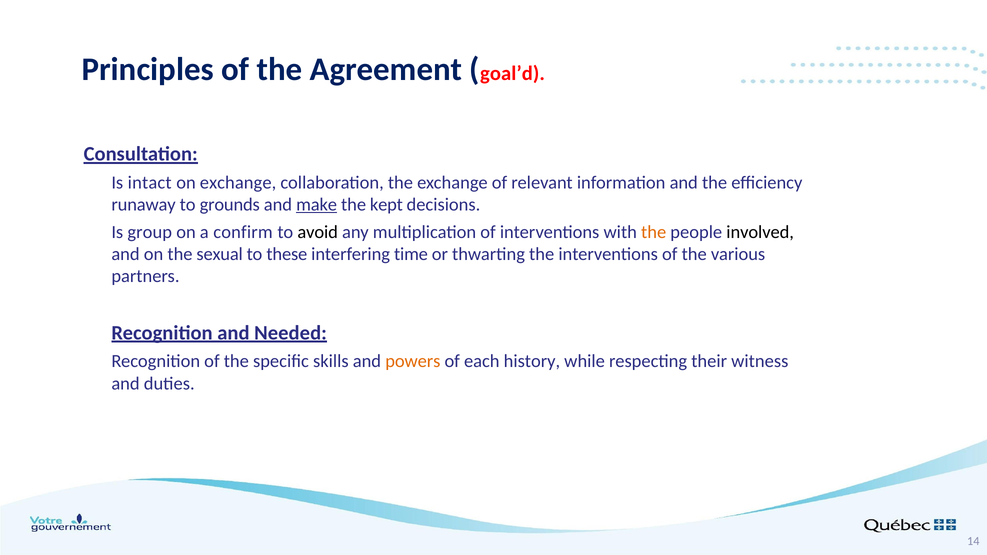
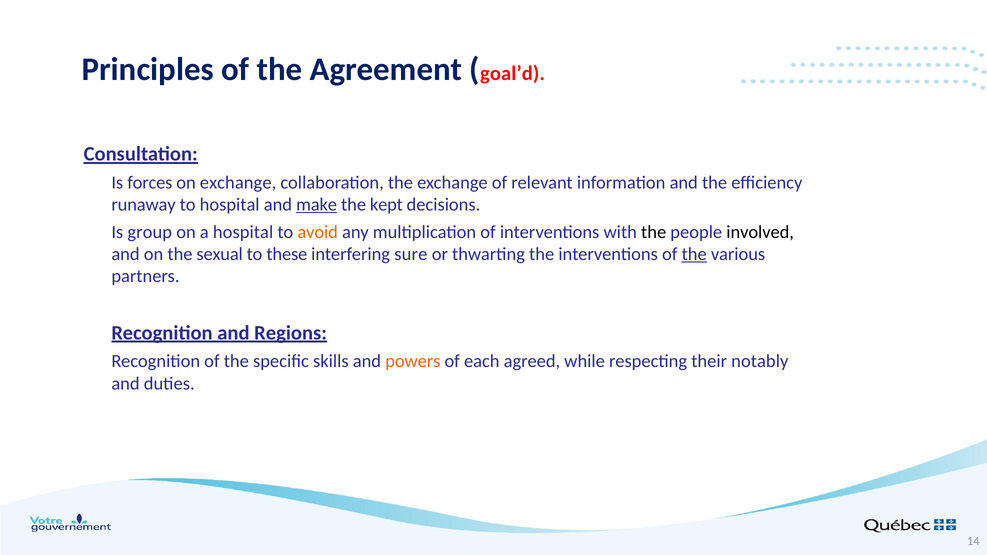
intact: intact -> forces (150, 183)
to grounds: grounds -> hospital (230, 205)
a confirm: confirm -> hospital (243, 232)
avoid colour: black -> orange (318, 232)
the colour: orange -> black (654, 232)
time: time -> sure (411, 254)
the underline: none -> present (694, 254)
Needed: Needed -> Regions (291, 333)
history: history -> agreed (532, 361)
witness: witness -> notably (760, 361)
